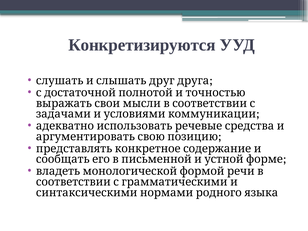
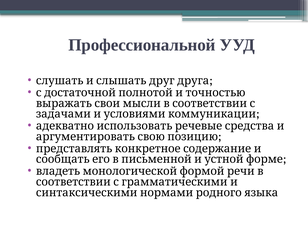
Конкретизируются: Конкретизируются -> Профессиональной (142, 45)
